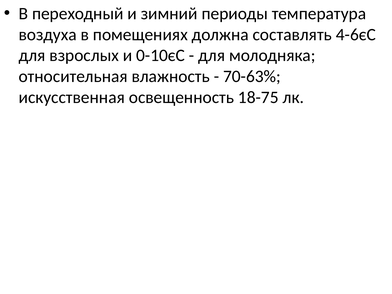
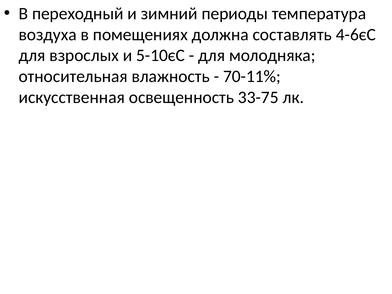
0-10єС: 0-10єС -> 5-10єС (161, 55)
70-63%: 70-63% -> 70-11% (252, 76)
18-75: 18-75 -> 33-75 (258, 97)
